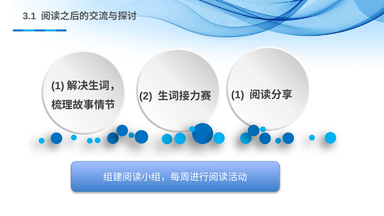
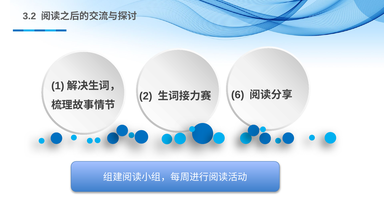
3.1: 3.1 -> 3.2 (29, 16)
1: 1 -> 6 (238, 95)
